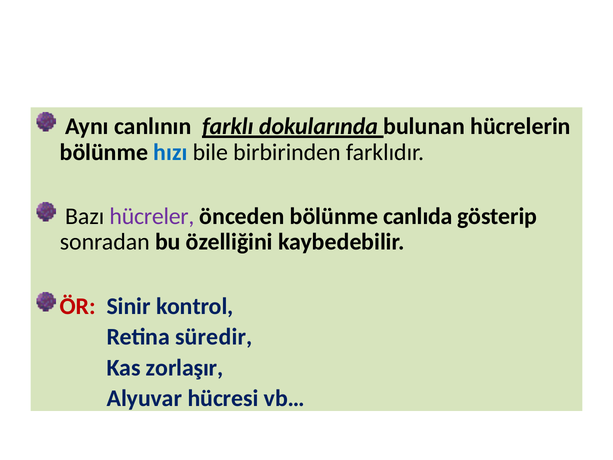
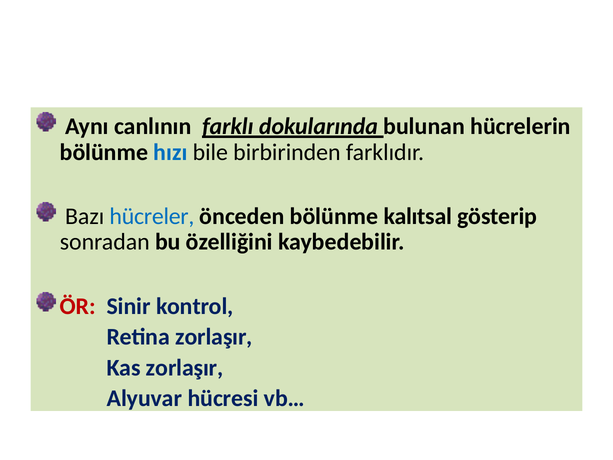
hücreler colour: purple -> blue (152, 216)
canlıda: canlıda -> kalıtsal (418, 216)
Retina süredir: süredir -> zorlaşır (214, 337)
